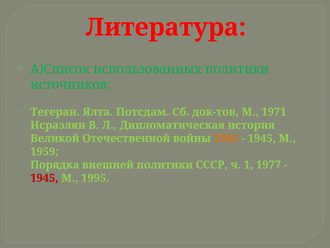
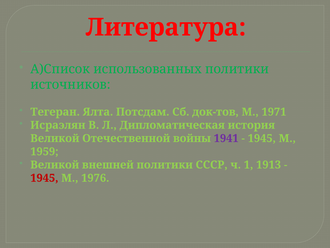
1941 colour: orange -> purple (226, 138)
Порядка: Порядка -> Великой (55, 165)
1977: 1977 -> 1913 (269, 165)
1995: 1995 -> 1976 (95, 178)
